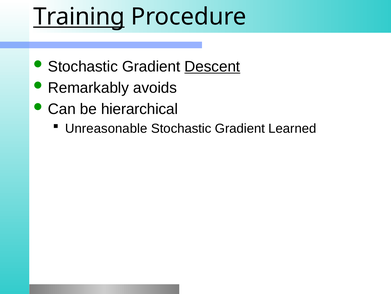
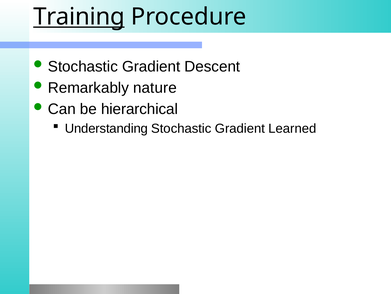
Descent underline: present -> none (212, 66)
avoids: avoids -> nature (155, 88)
Unreasonable: Unreasonable -> Understanding (106, 128)
